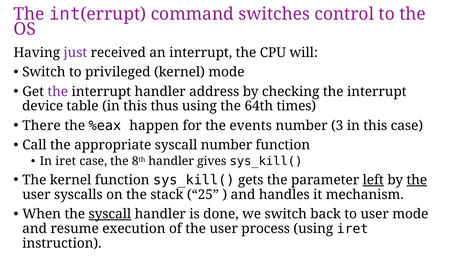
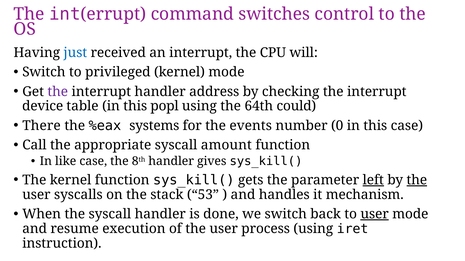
just colour: purple -> blue (75, 53)
thus: thus -> popl (165, 106)
times: times -> could (296, 106)
happen: happen -> systems (154, 126)
3: 3 -> 0 (337, 126)
syscall number: number -> amount (226, 145)
In iret: iret -> like (66, 162)
25: 25 -> 53 (203, 195)
syscall underline: present -> none (110, 215)
user underline: none -> present (375, 215)
